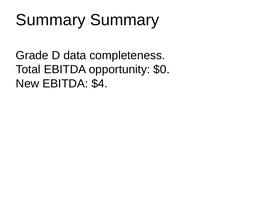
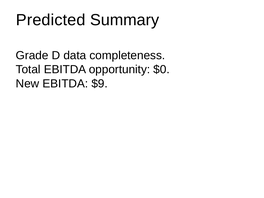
Summary: Summary -> Predicted (51, 20)
$4: $4 -> $9 (100, 84)
